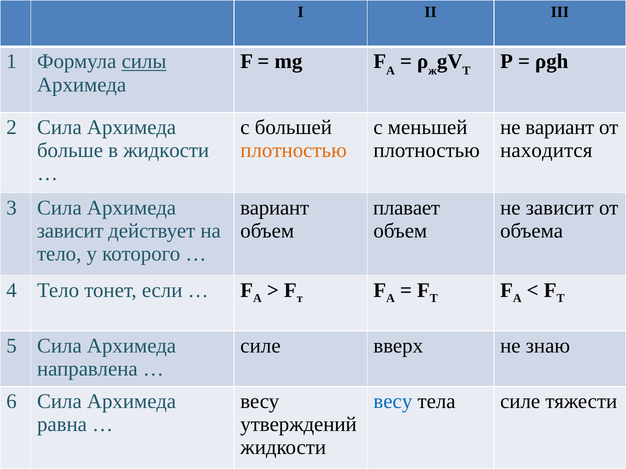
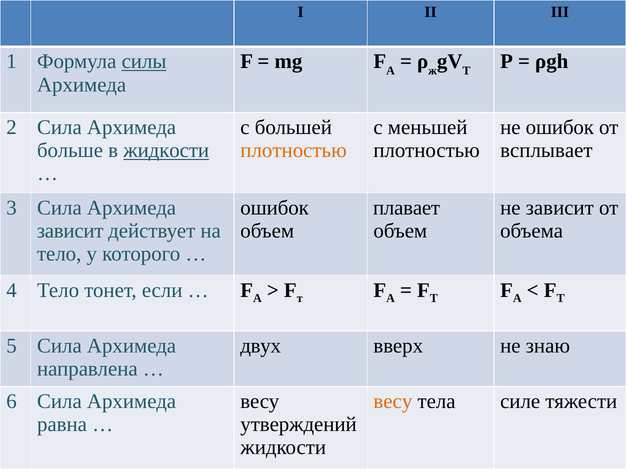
не вариант: вариант -> ошибок (560, 128)
жидкости underline: none -> present (166, 151)
находится: находится -> всплывает (546, 151)
вариант: вариант -> ошибок (275, 208)
силе: силе -> двух (261, 346)
весу colour: blue -> orange (393, 402)
